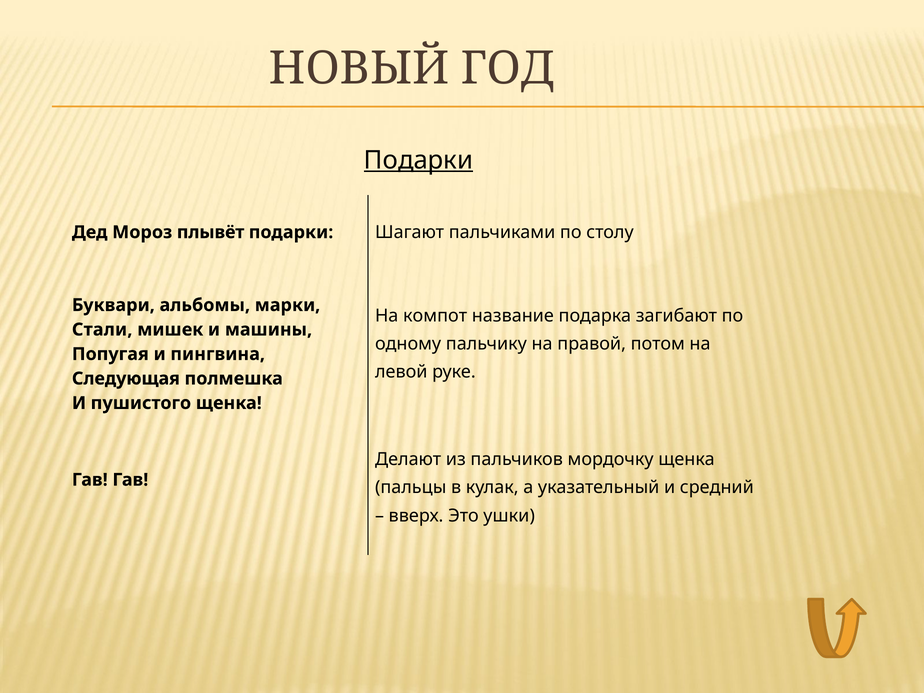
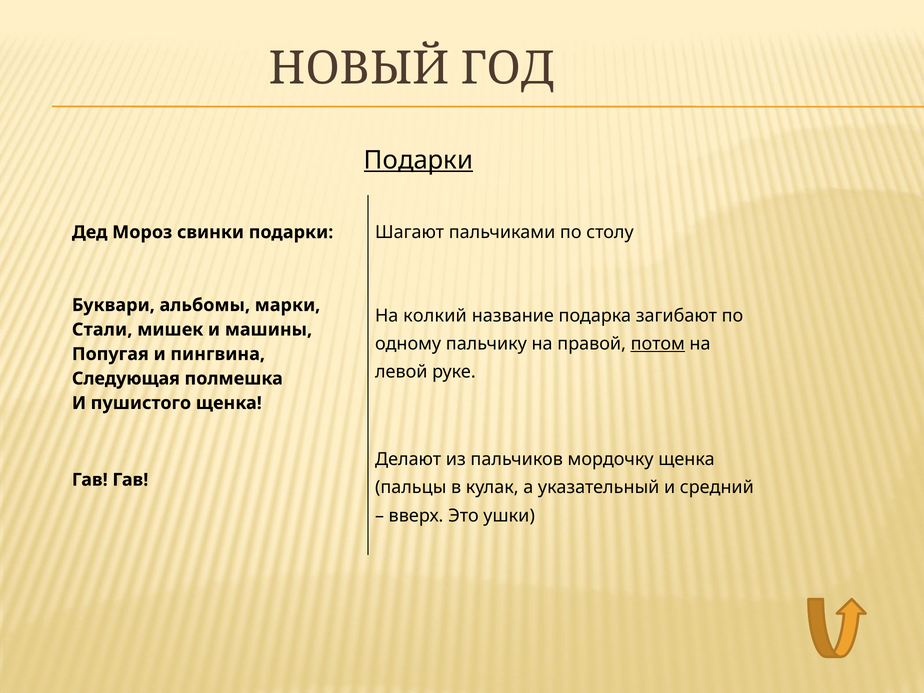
плывёт: плывёт -> свинки (211, 232)
компот: компот -> колкий (435, 316)
потом underline: none -> present (658, 344)
